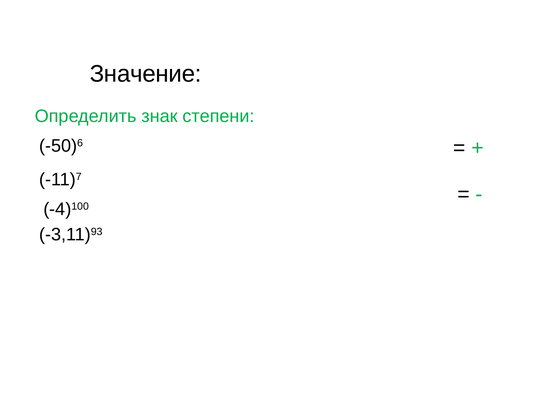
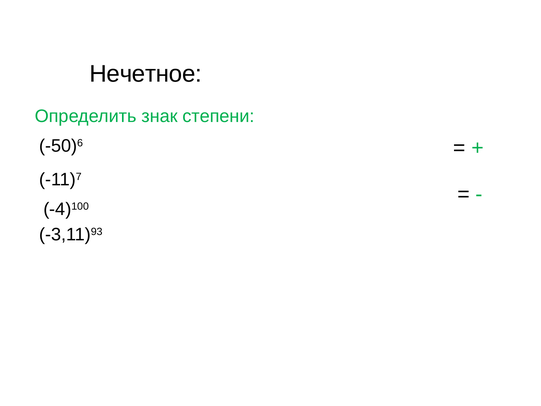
Значение: Значение -> Нечетное (146, 74)
